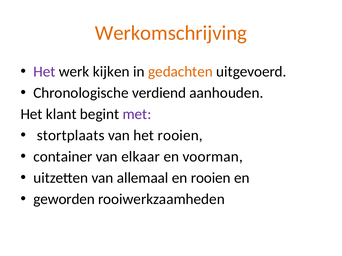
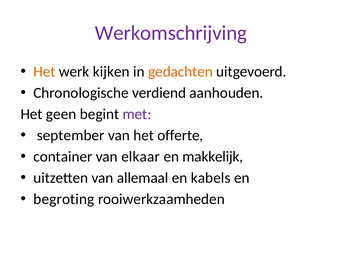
Werkomschrijving colour: orange -> purple (171, 33)
Het colour: purple -> orange (44, 72)
klant: klant -> geen (61, 114)
stortplaats: stortplaats -> september (71, 136)
het rooien: rooien -> offerte (180, 136)
voorman: voorman -> makkelijk (213, 157)
en rooien: rooien -> kabels (211, 178)
geworden: geworden -> begroting (64, 199)
